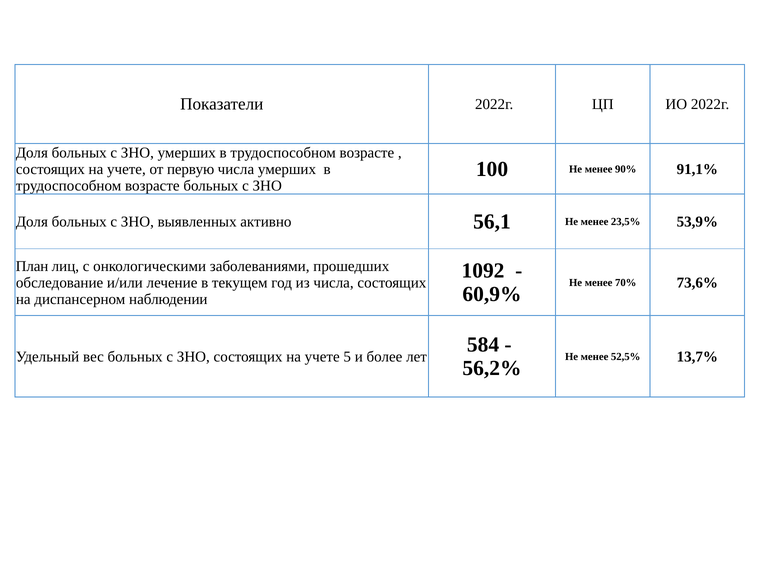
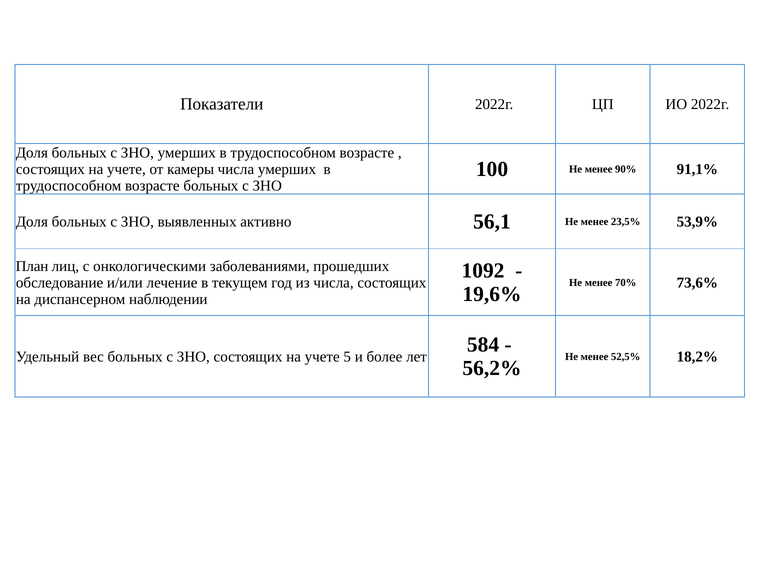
первую: первую -> камеры (191, 169)
60,9%: 60,9% -> 19,6% (492, 294)
13,7%: 13,7% -> 18,2% (697, 357)
